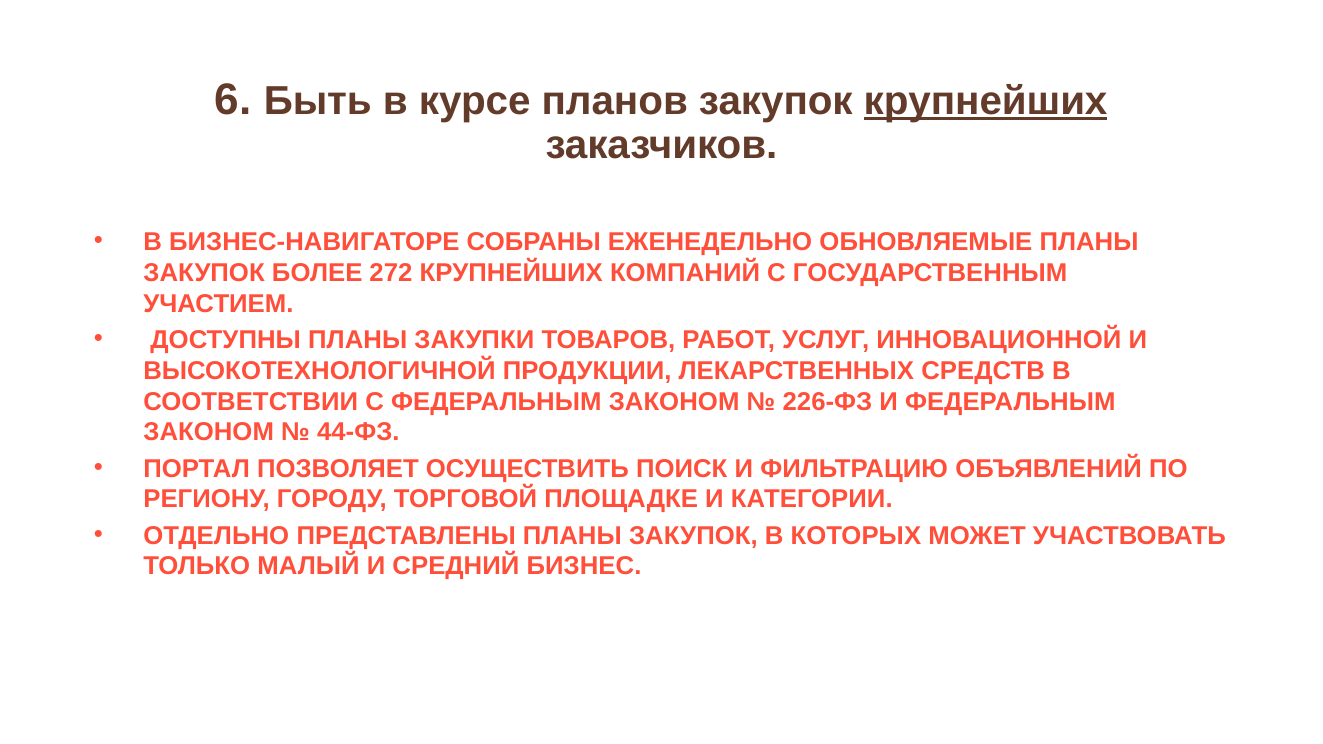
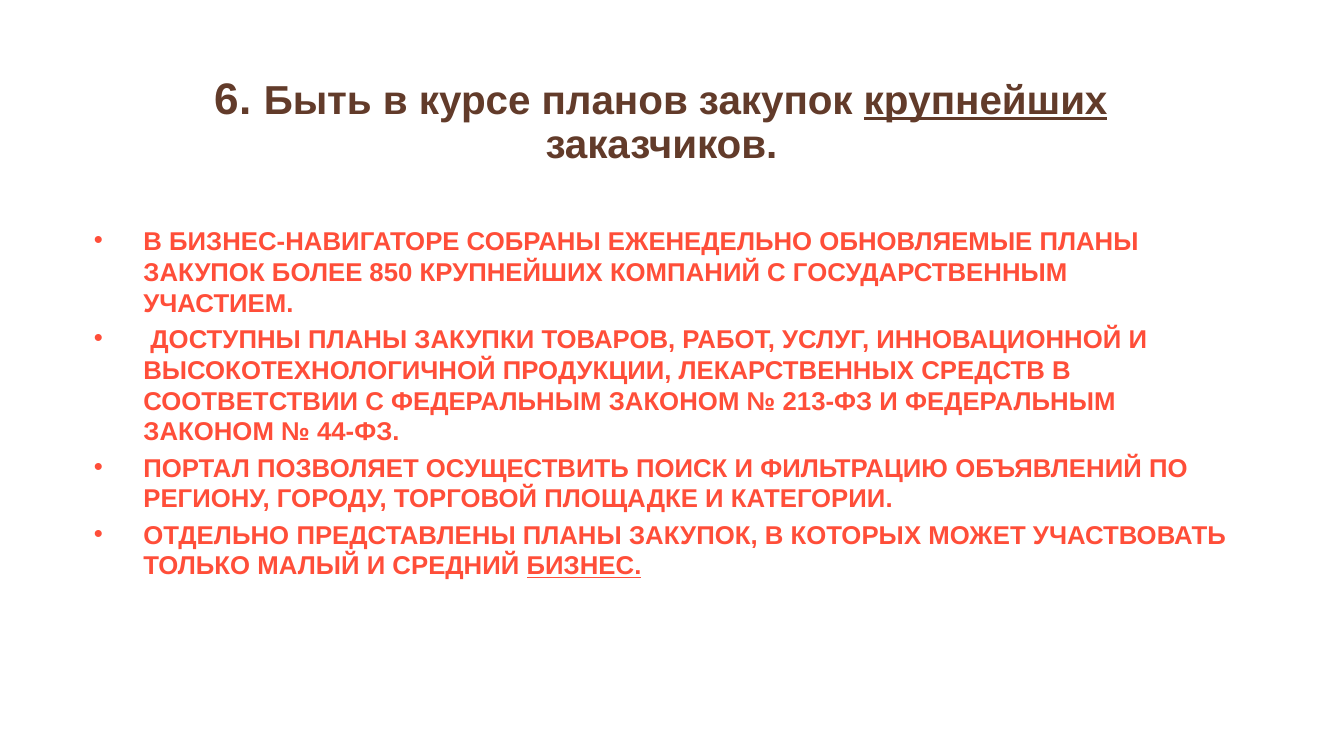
272: 272 -> 850 (391, 273)
226-ФЗ: 226-ФЗ -> 213-ФЗ (827, 402)
БИЗНЕС underline: none -> present (584, 567)
